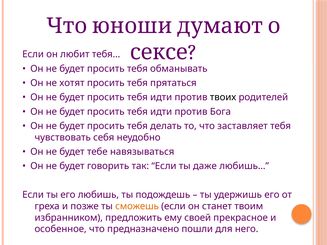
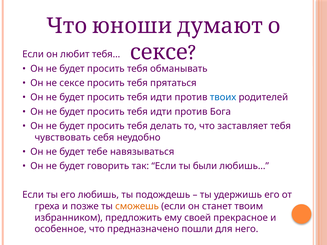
не хотят: хотят -> сексе (72, 83)
твоих colour: black -> blue (223, 97)
даже: даже -> были (205, 166)
